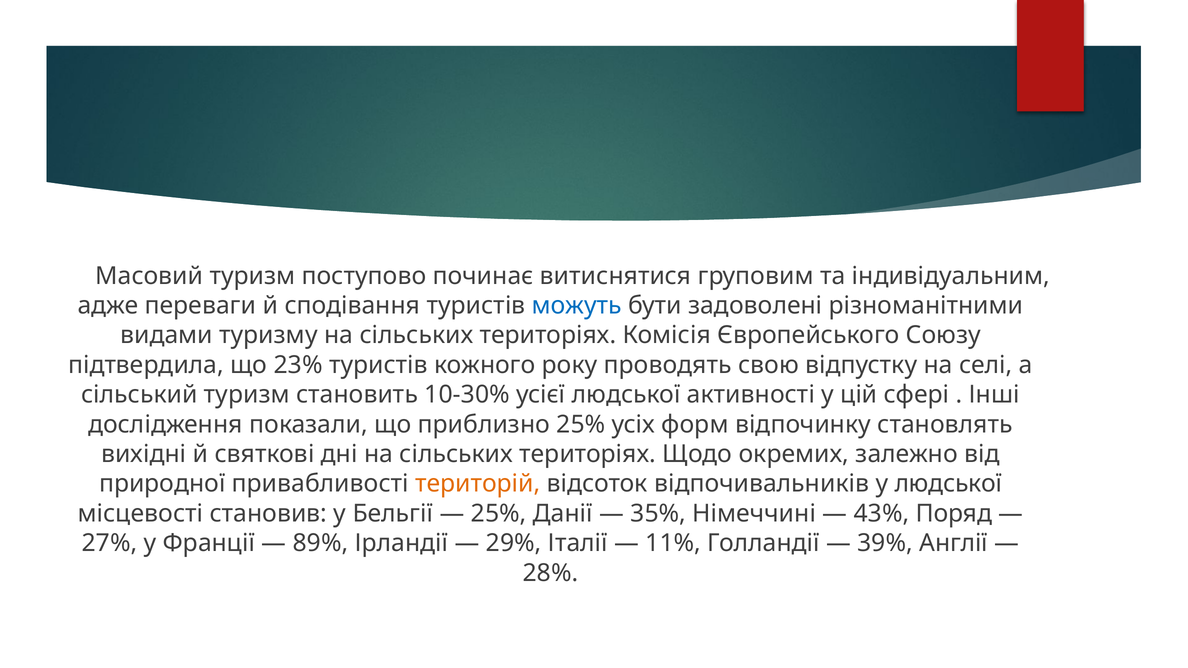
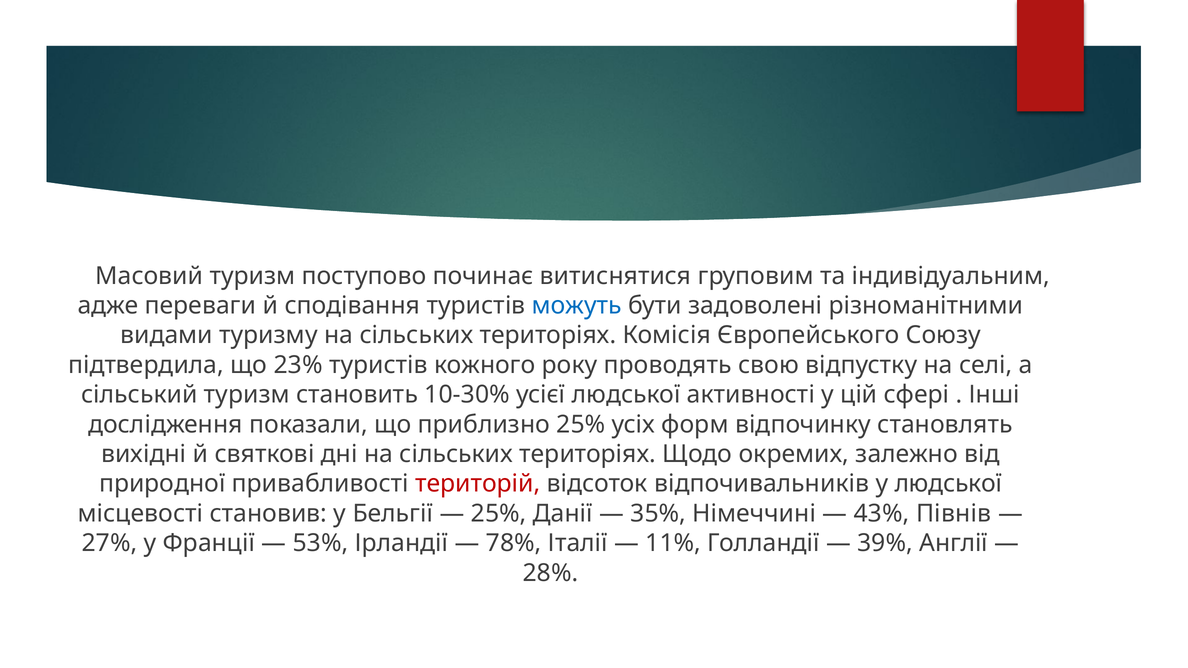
територій colour: orange -> red (478, 484)
Поряд: Поряд -> Півнів (954, 514)
89%: 89% -> 53% (321, 543)
29%: 29% -> 78% (514, 543)
